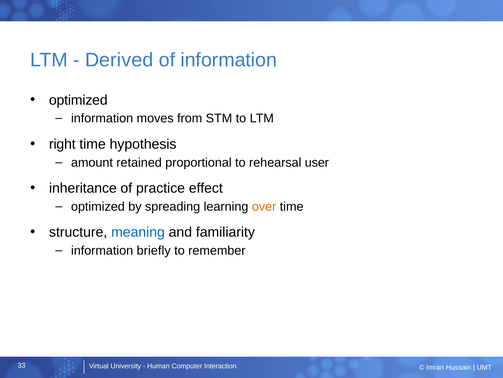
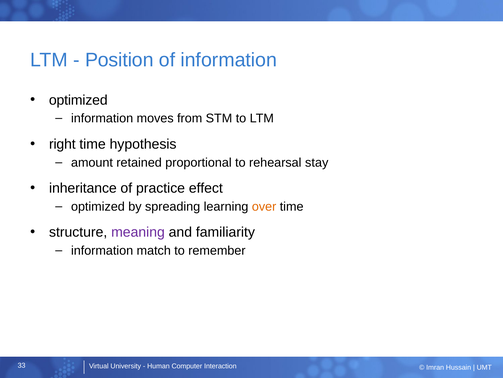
Derived: Derived -> Position (119, 60)
user: user -> stay (317, 162)
meaning colour: blue -> purple (138, 232)
briefly: briefly -> match (154, 250)
